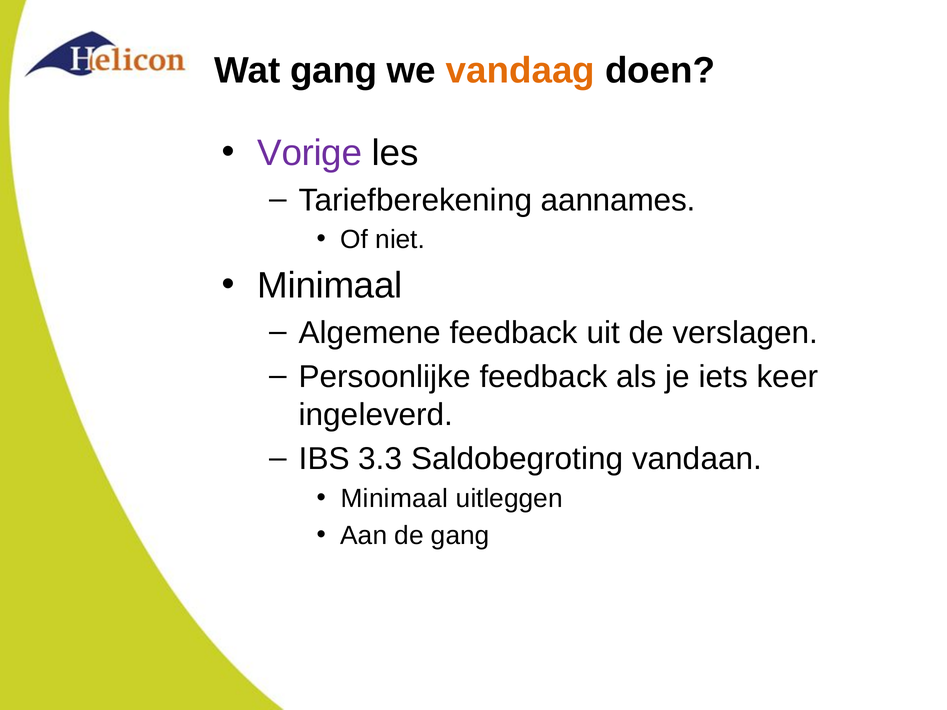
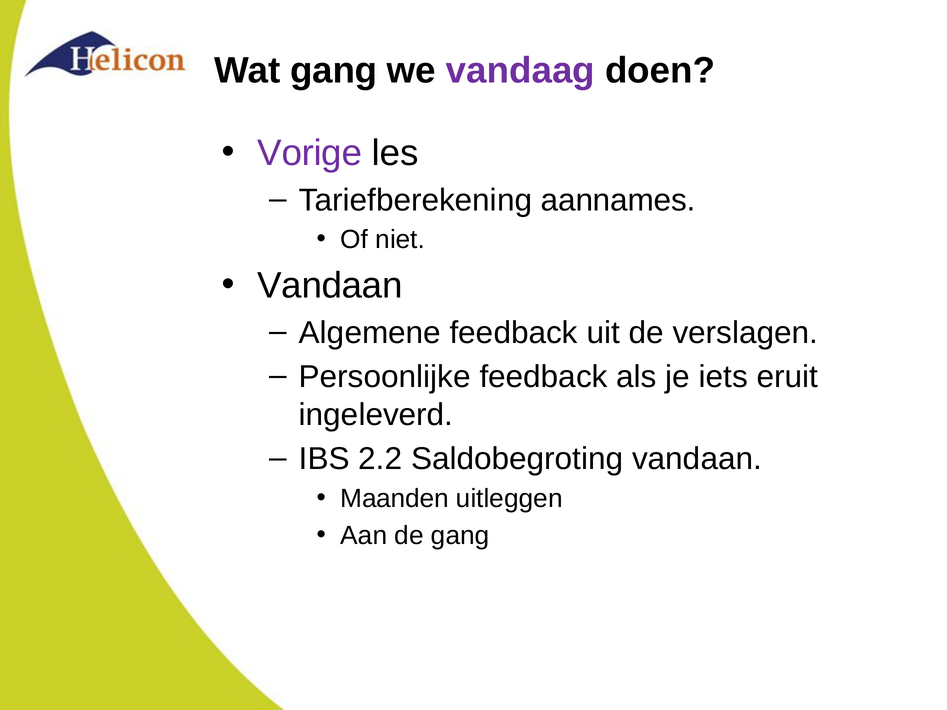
vandaag colour: orange -> purple (520, 71)
Minimaal: Minimaal -> Vandaan (330, 286)
keer: keer -> eruit (787, 377)
3.3: 3.3 -> 2.2 (380, 459)
Minimaal: Minimaal -> Maanden (395, 499)
